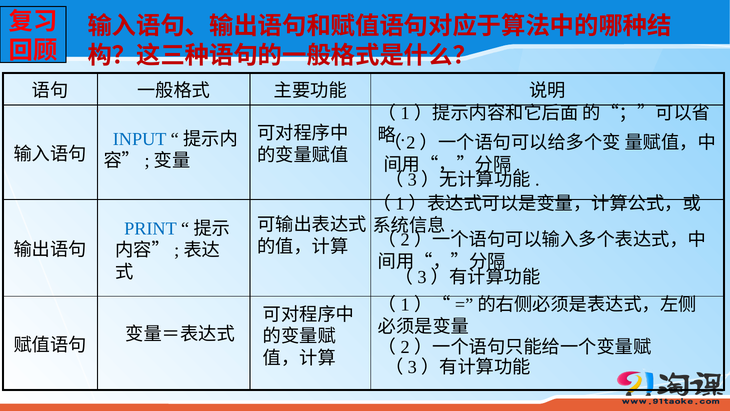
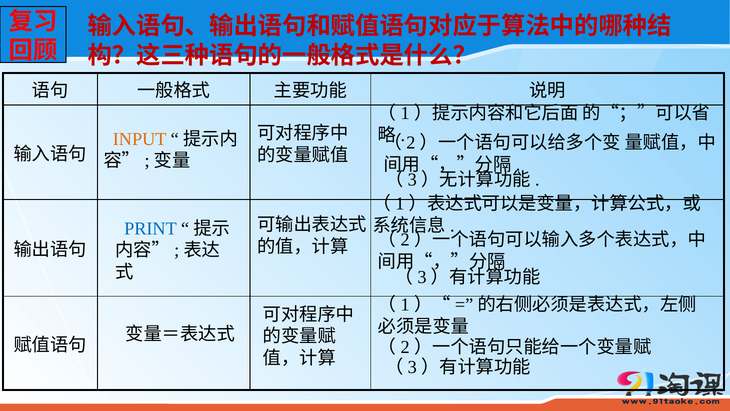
INPUT colour: blue -> orange (140, 139)
